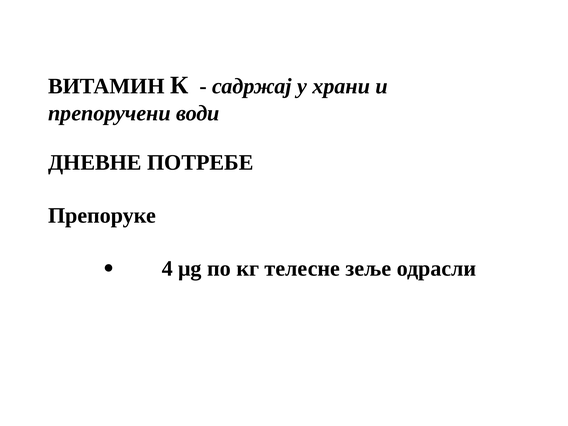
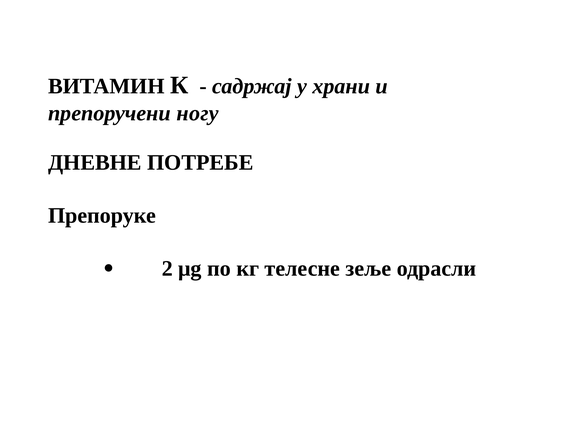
води: води -> ногу (198, 113)
4: 4 -> 2 (167, 269)
